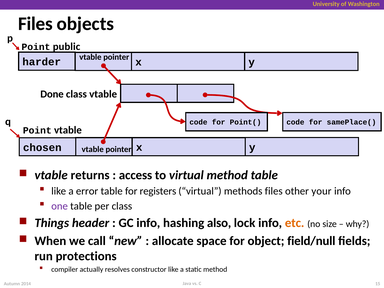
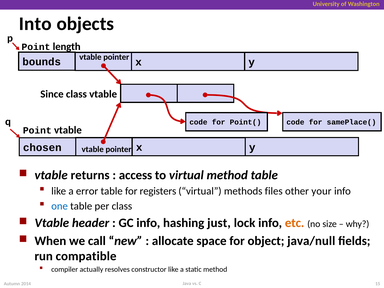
Files: Files -> Into (35, 24)
public: public -> length (67, 47)
harder: harder -> bounds (42, 62)
Done: Done -> Since (52, 94)
one colour: purple -> blue (60, 206)
Things: Things -> Vtable (52, 223)
also: also -> just (219, 223)
field/null: field/null -> java/null (311, 241)
protections: protections -> compatible (86, 256)
